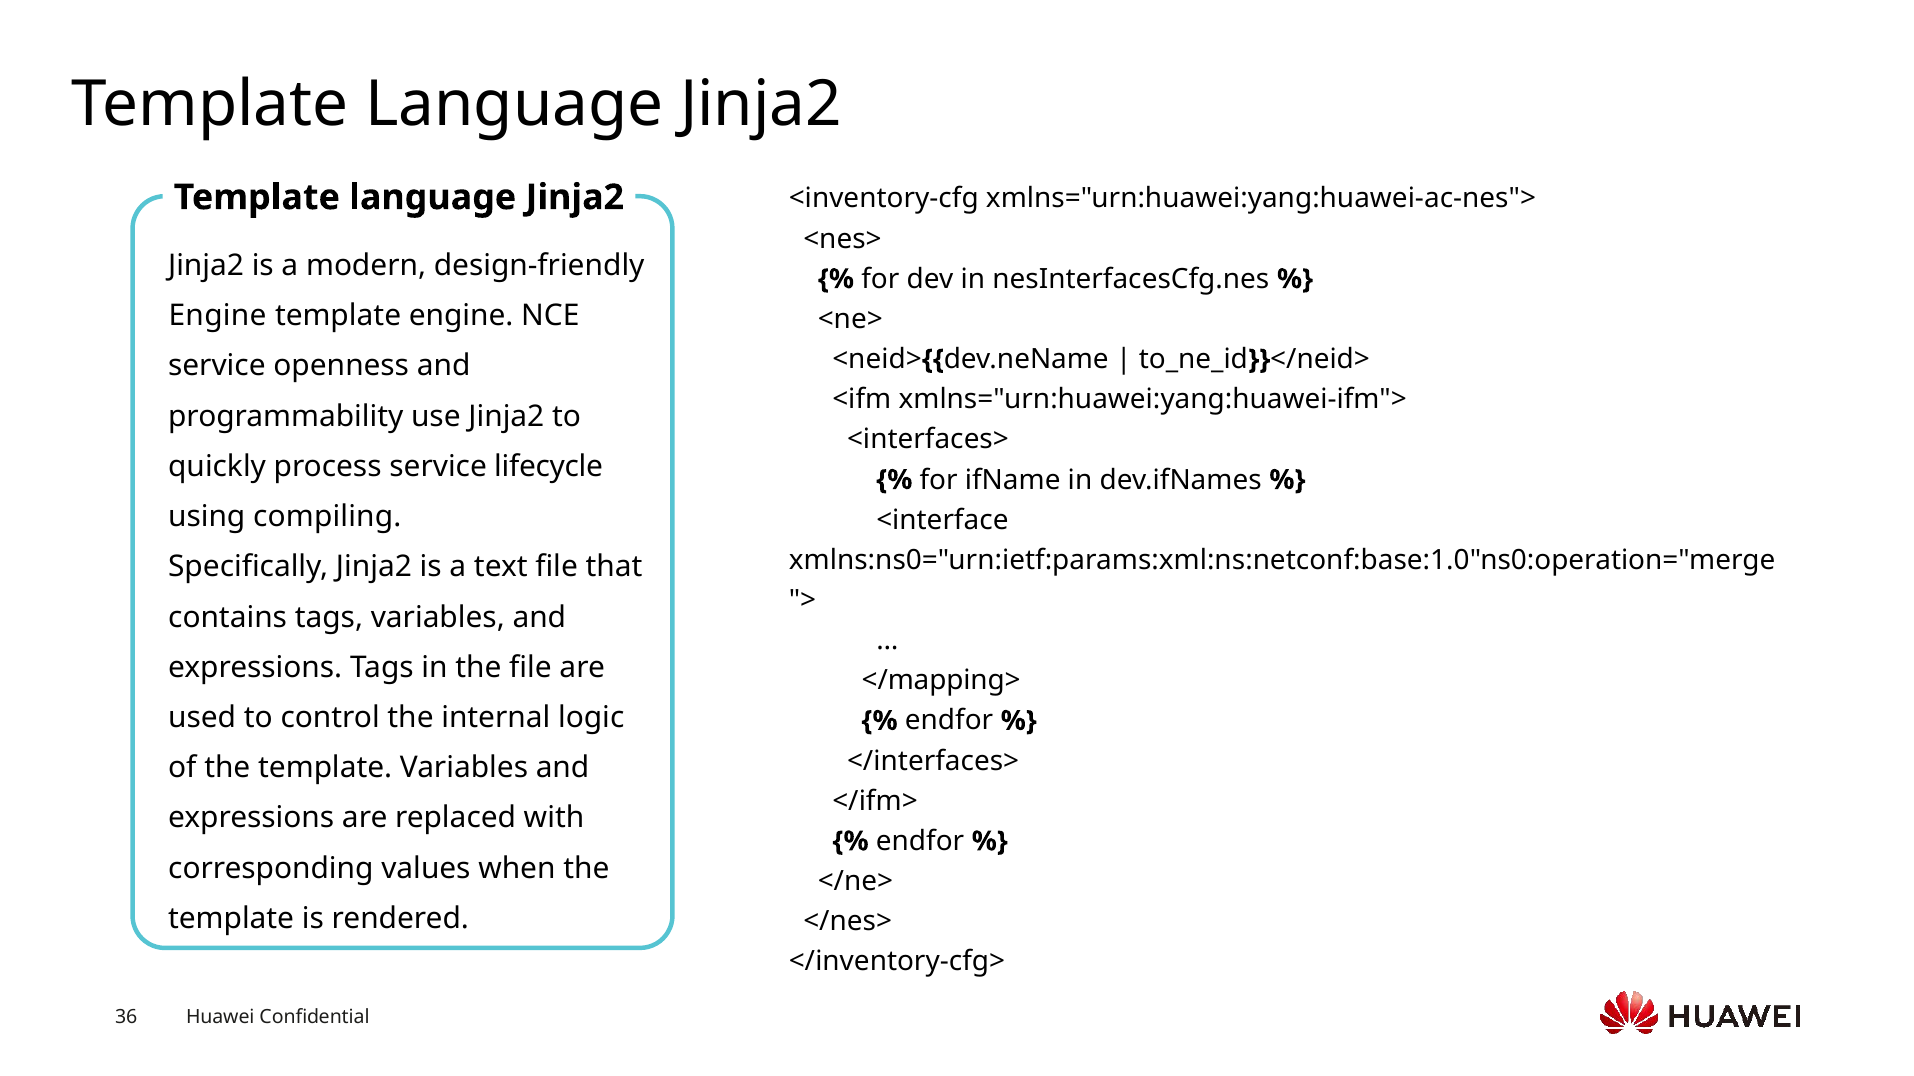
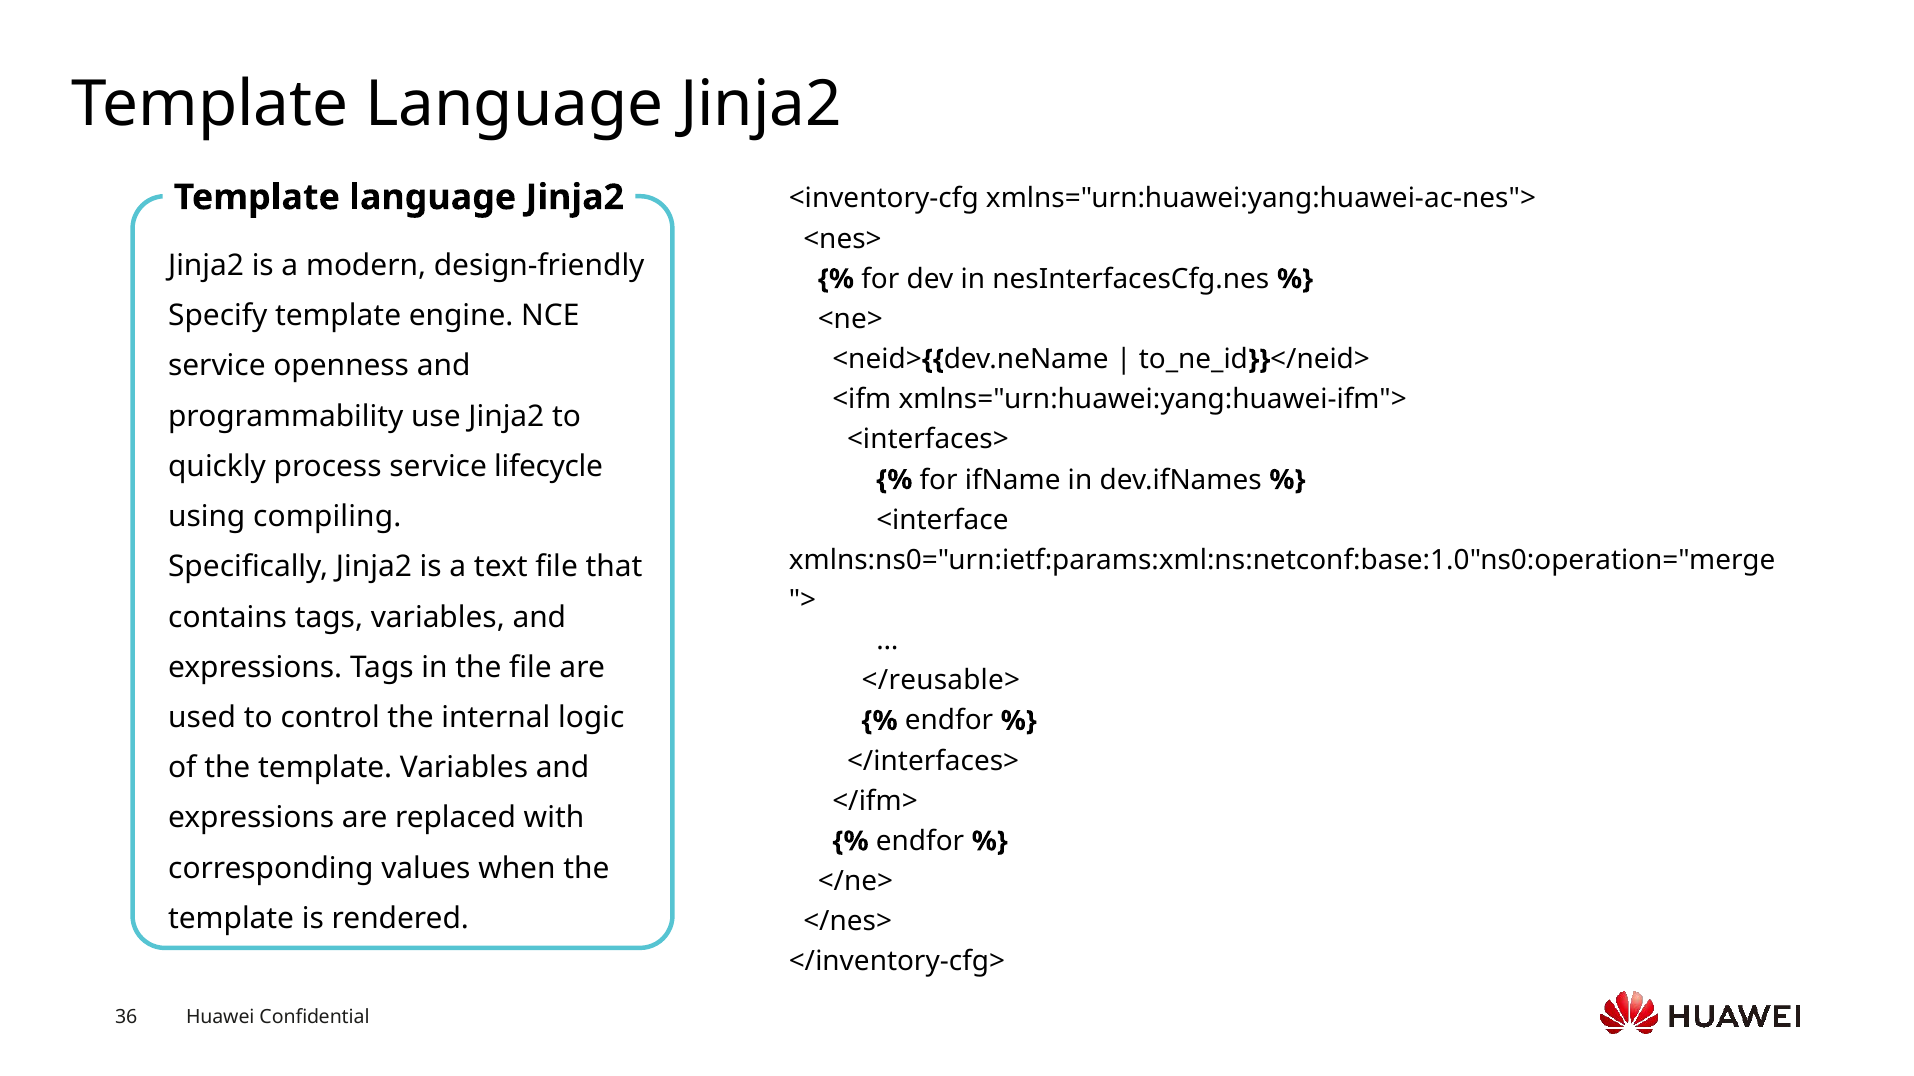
Engine: Engine -> Specify (218, 316)
</mapping>: </mapping> -> </reusable> (941, 681)
